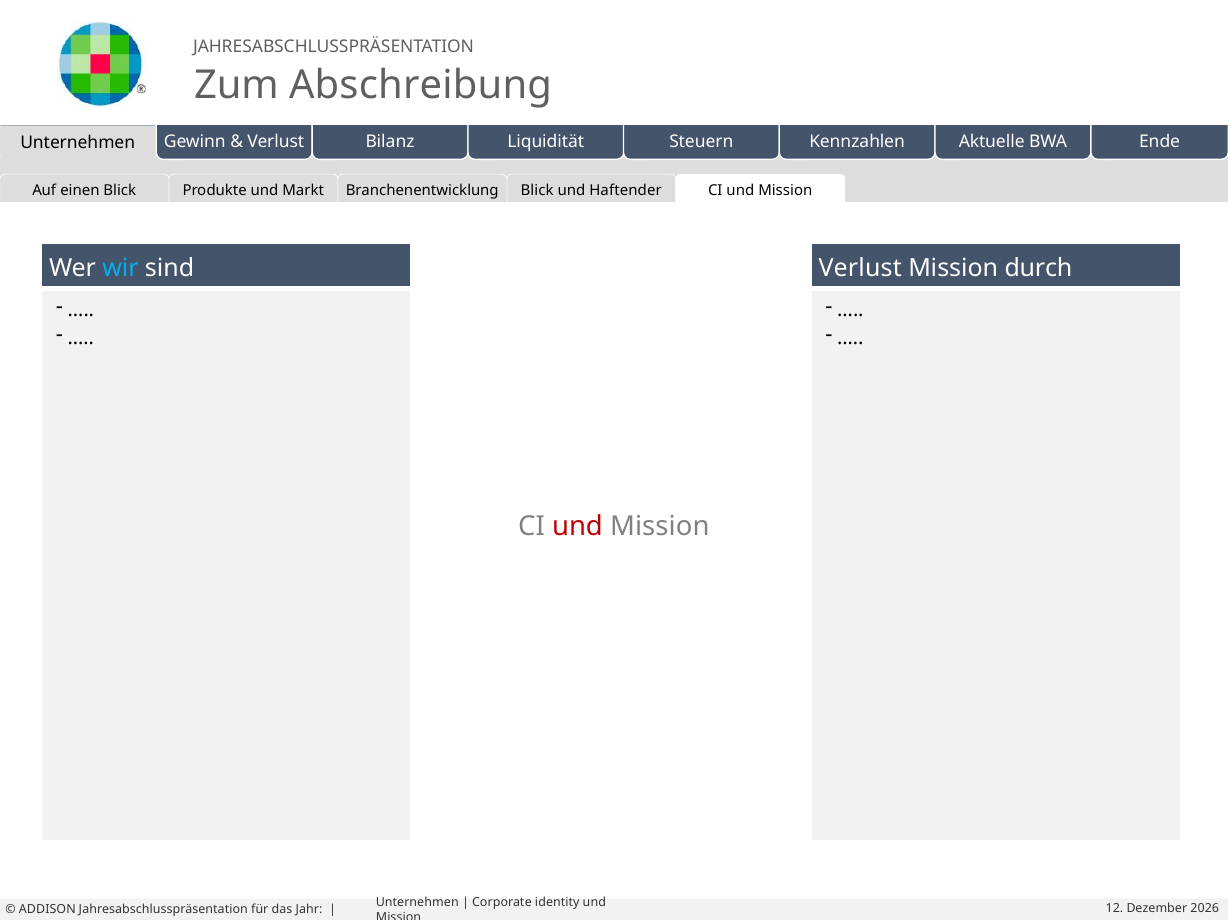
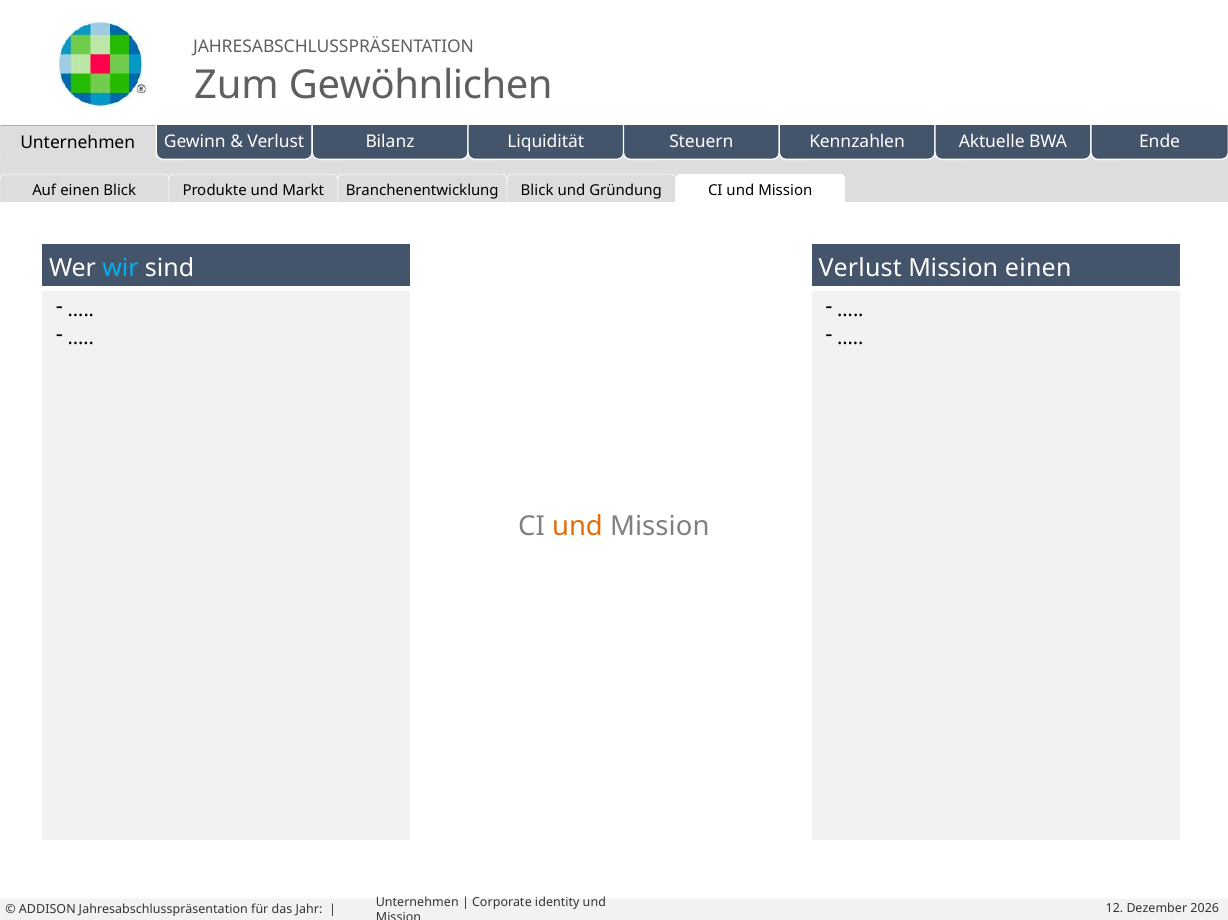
Abschreibung: Abschreibung -> Gewöhnlichen (421, 86)
Haftender: Haftender -> Gründung (626, 190)
Mission durch: durch -> einen (1038, 268)
und colour: red -> orange (577, 527)
